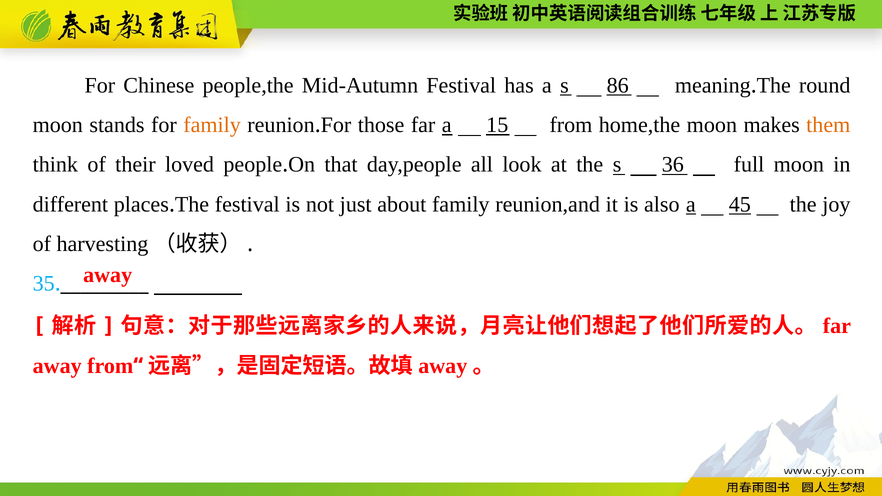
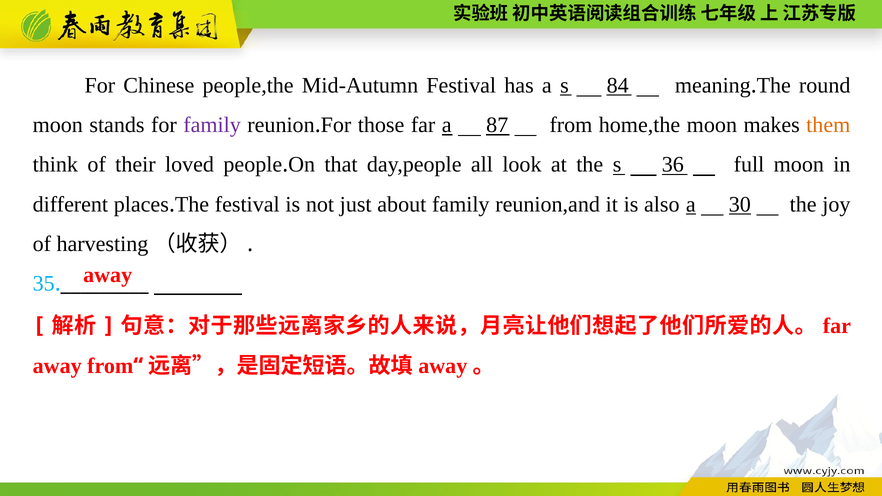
86: 86 -> 84 (618, 85)
family colour: orange -> purple (212, 125)
15: 15 -> 87 (497, 125)
45: 45 -> 30 (740, 204)
